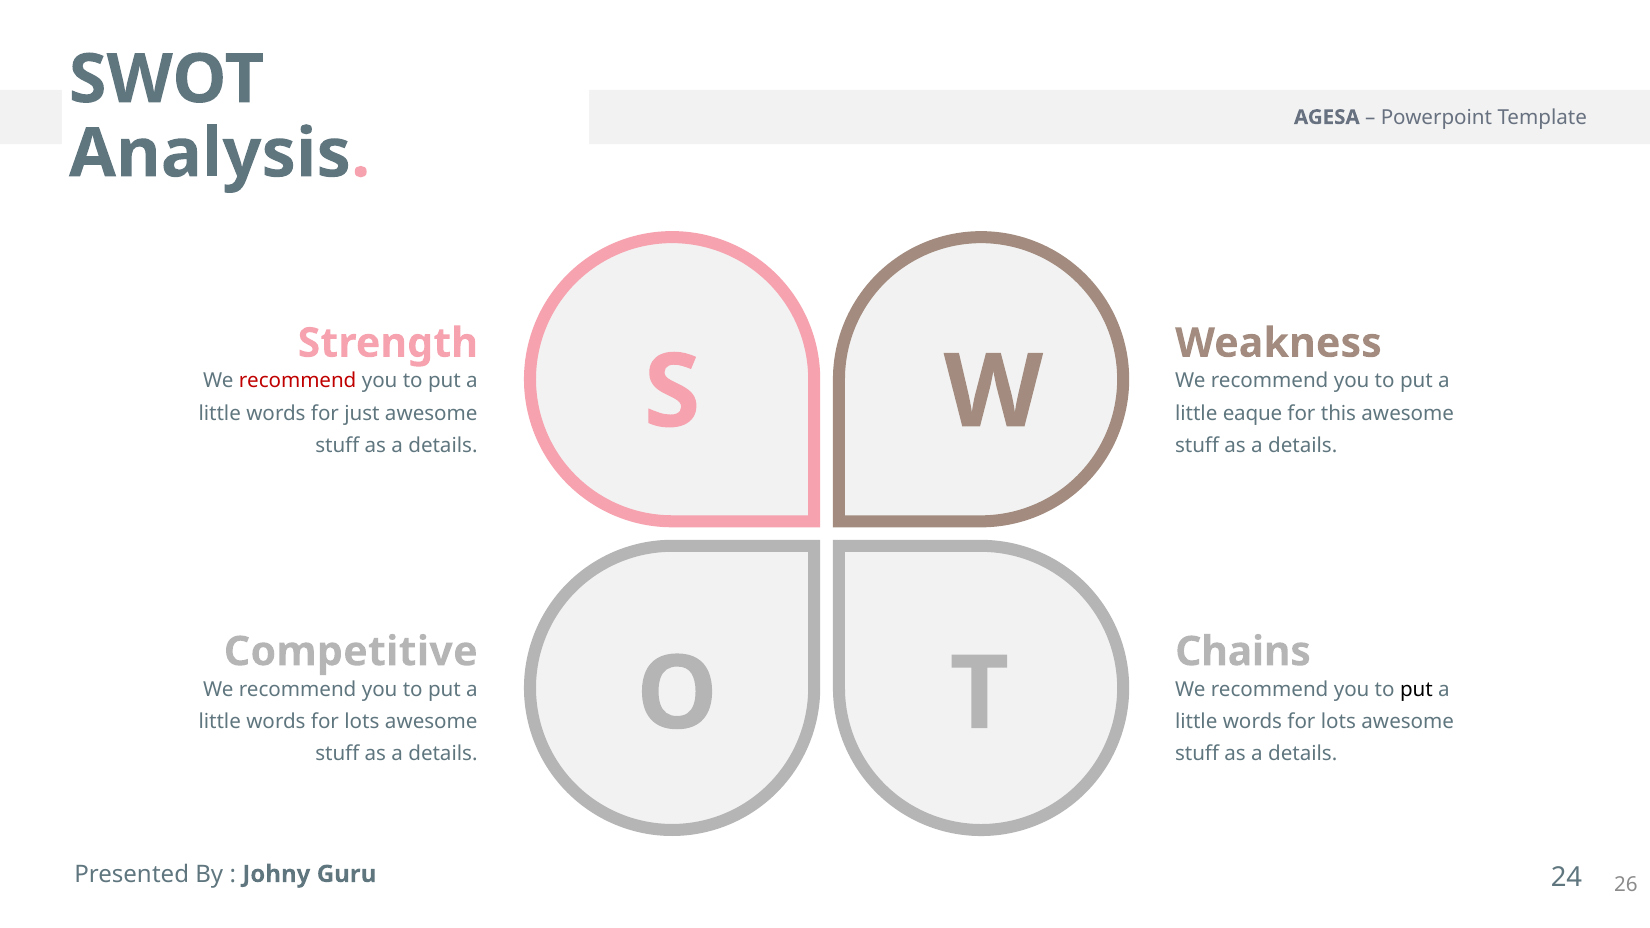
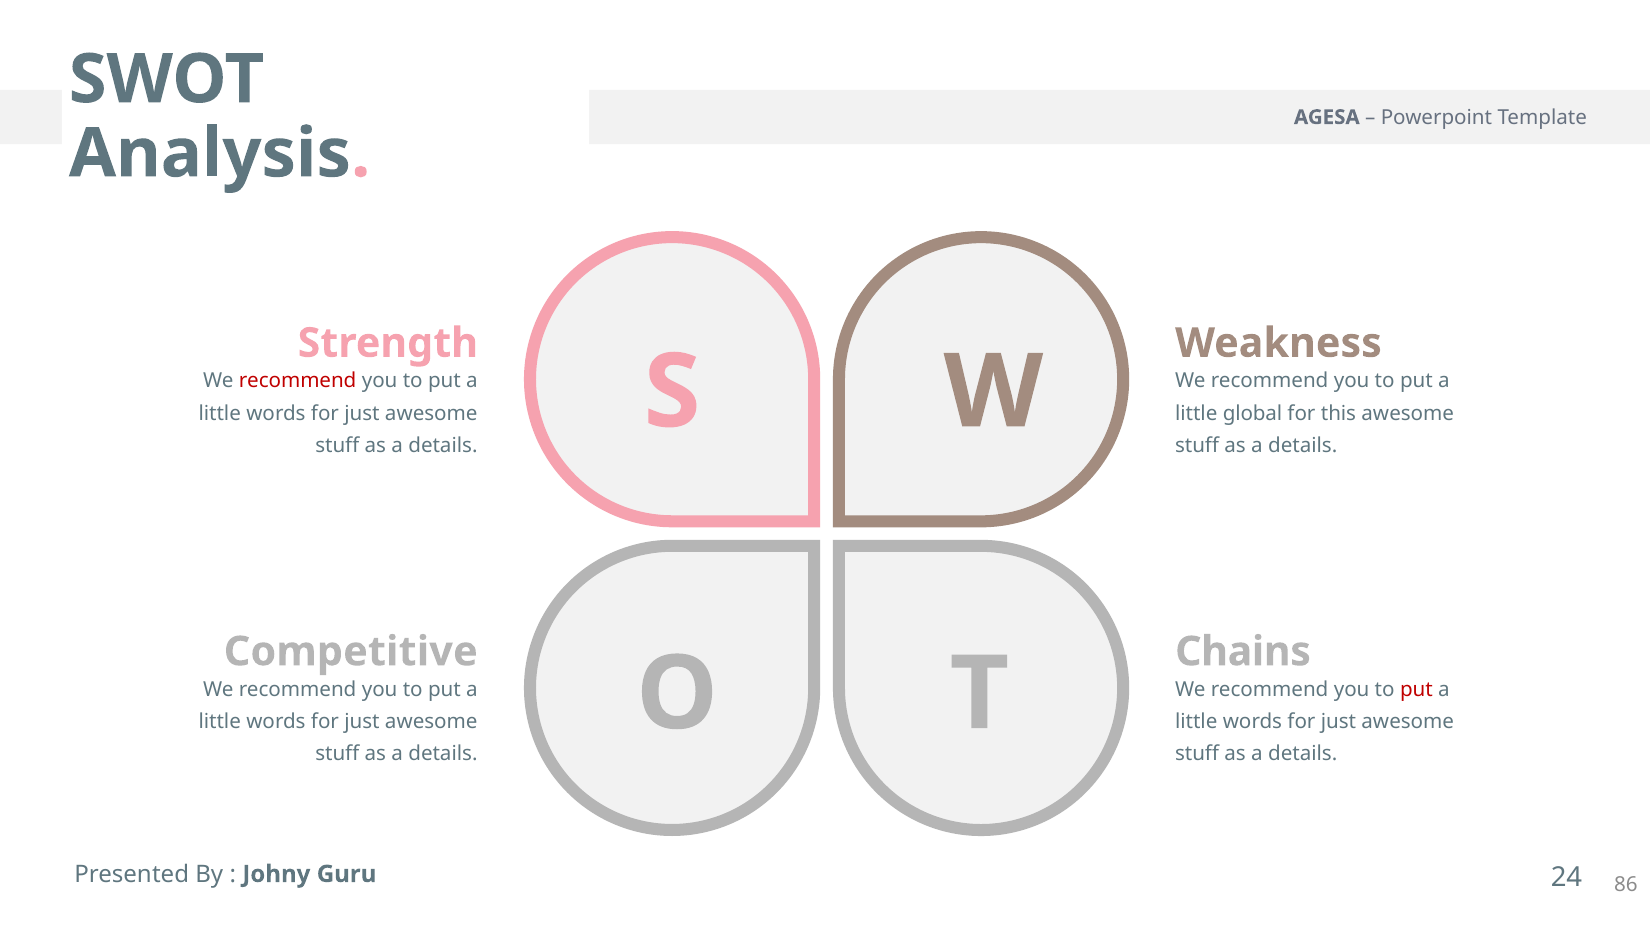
eaque: eaque -> global (1252, 413)
put colour: black -> red (1416, 690)
lots: lots -> just (362, 722)
lots: lots -> just (1339, 722)
26: 26 -> 86 (1626, 885)
